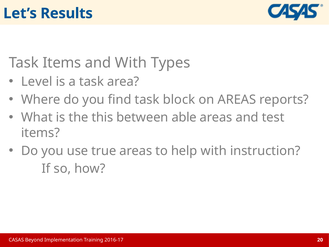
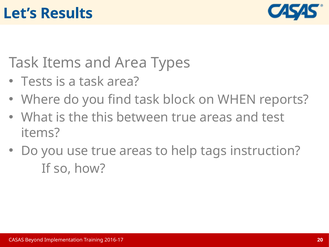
and With: With -> Area (131, 63)
Level: Level -> Tests (37, 82)
on AREAS: AREAS -> WHEN (237, 99)
between able: able -> true (184, 117)
help with: with -> tags (214, 151)
